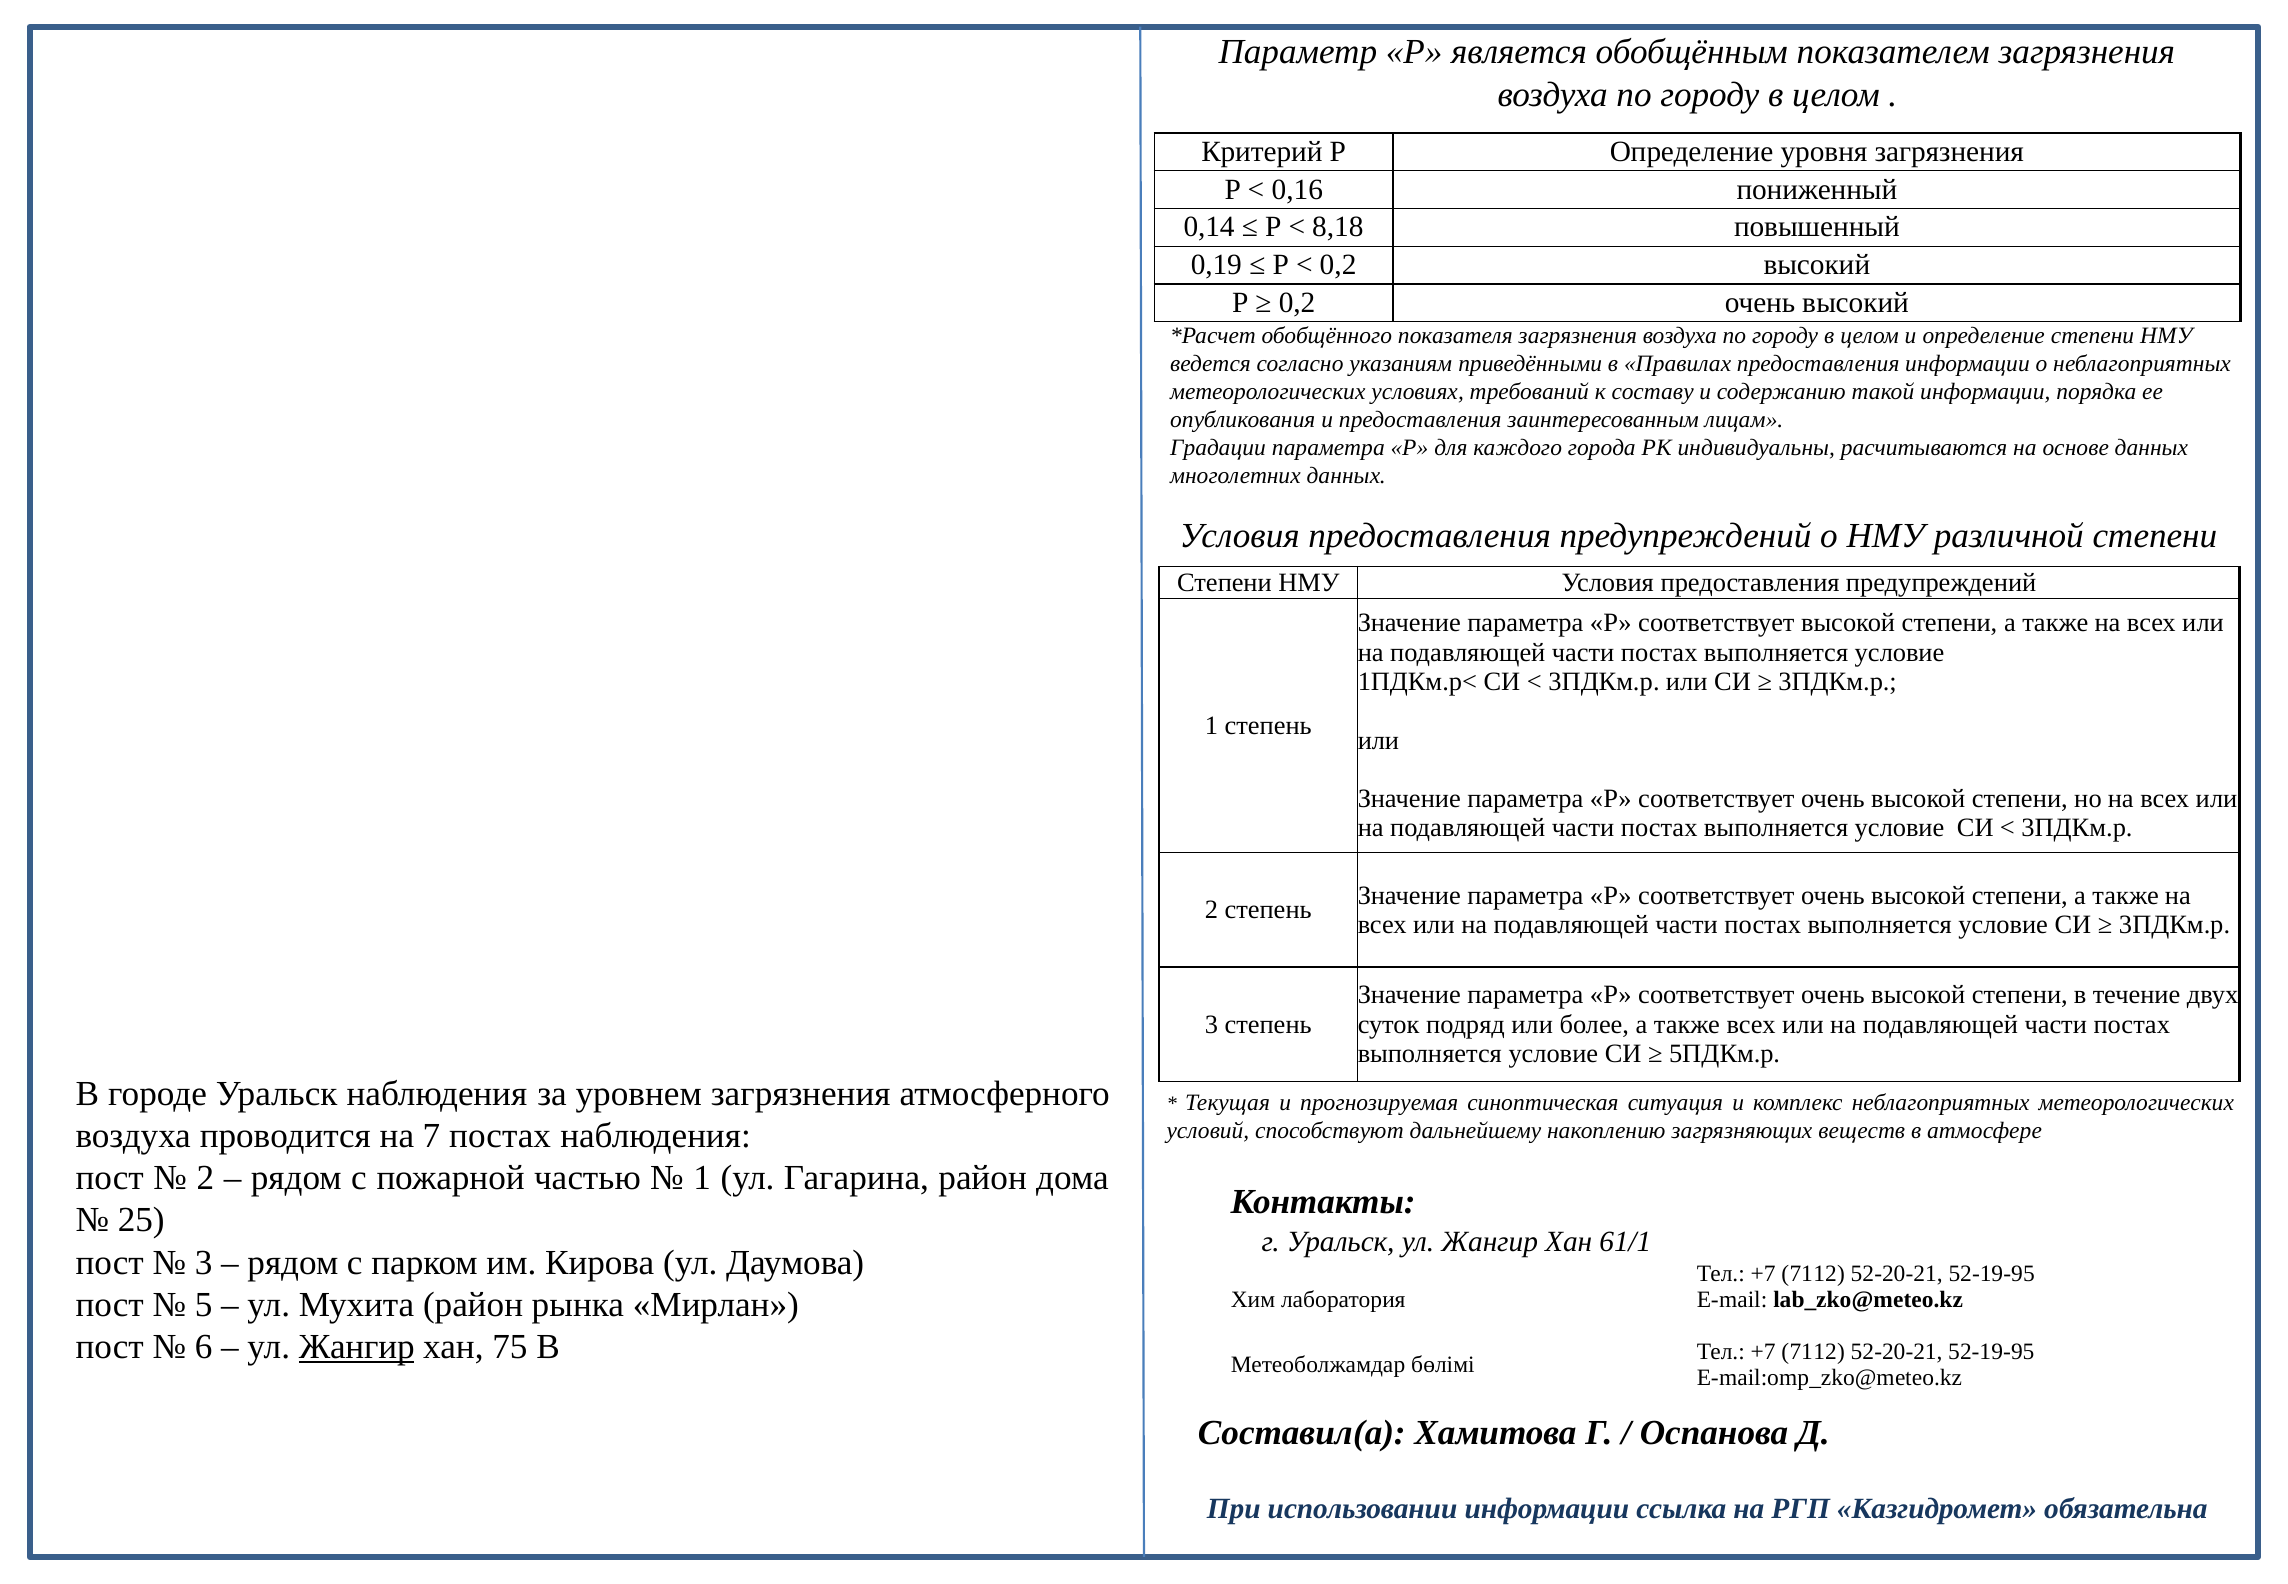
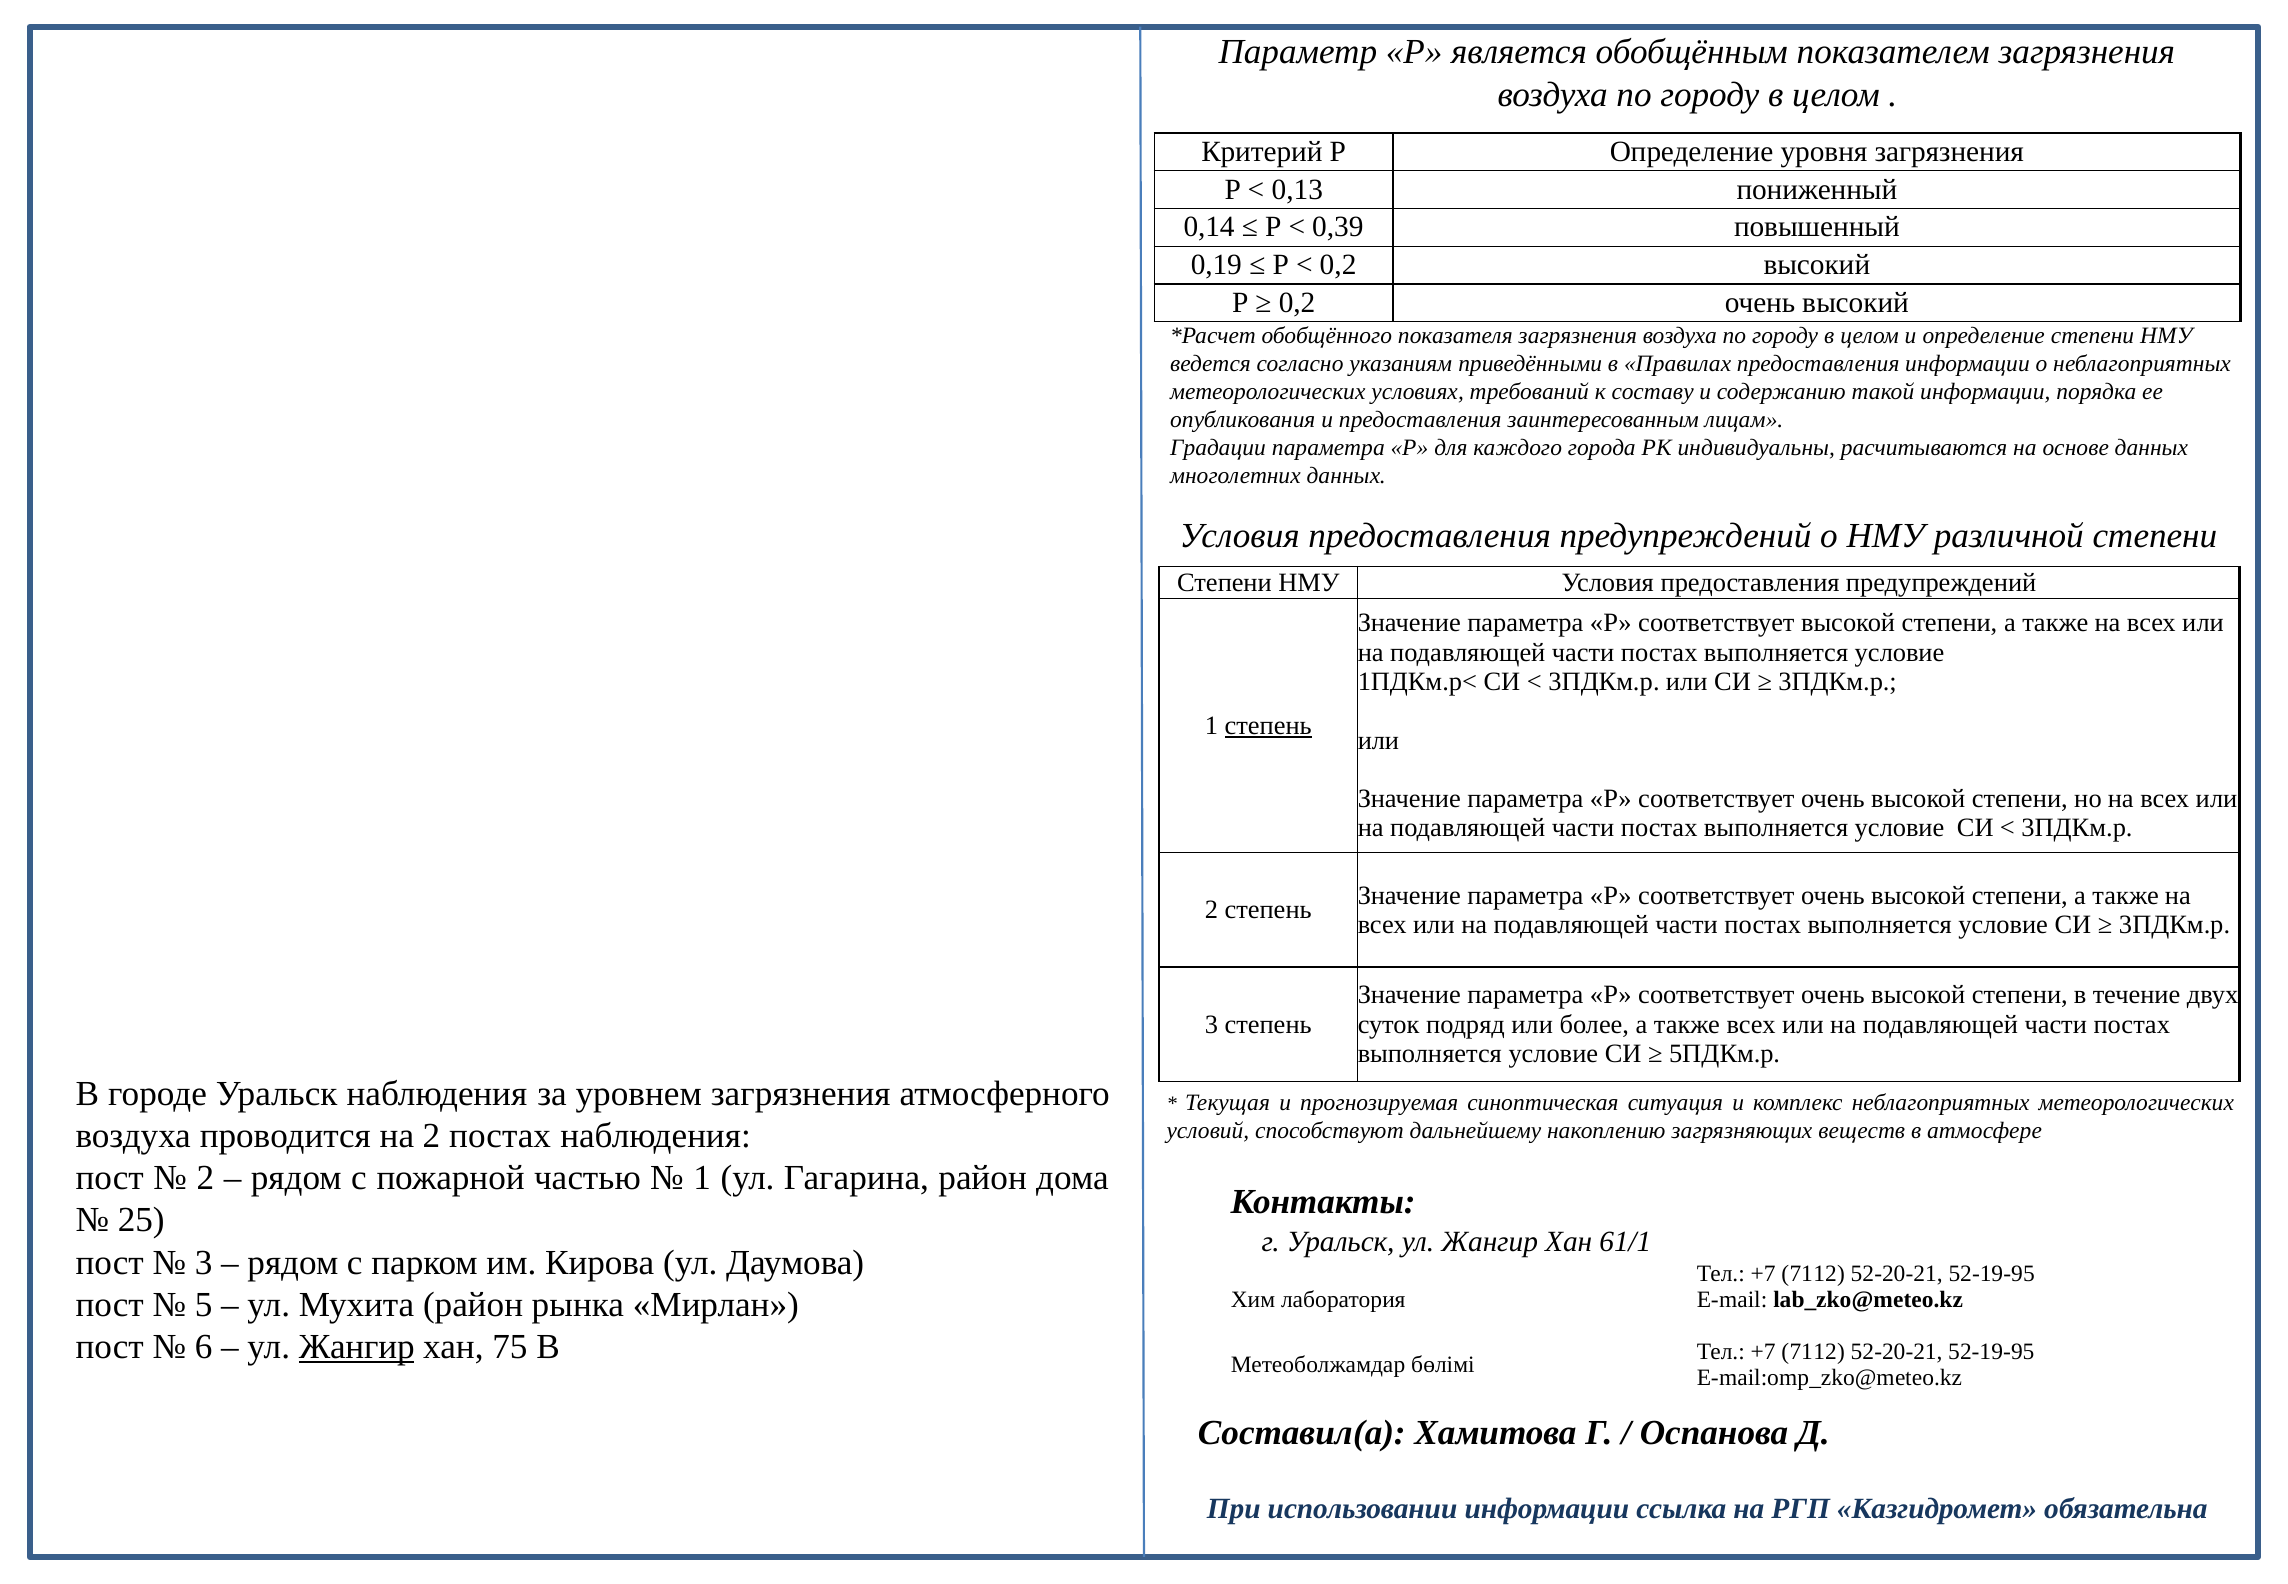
0,16: 0,16 -> 0,13 (1297, 189)
8,18: 8,18 -> 0,39 (1338, 227)
степень underline: none -> present (1268, 726)
на 7: 7 -> 2 (432, 1136)
